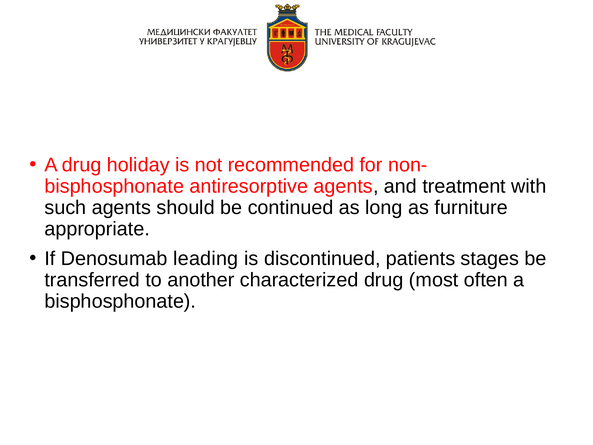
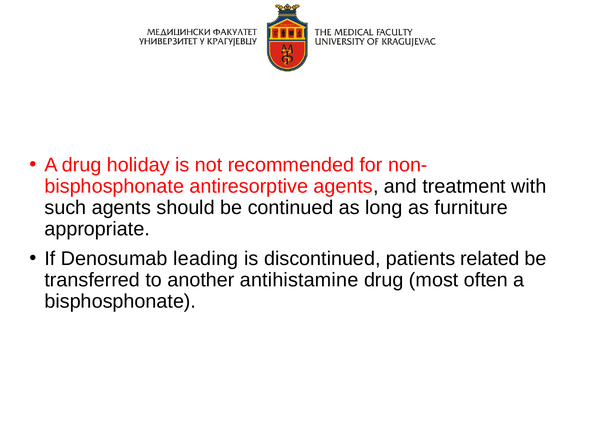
stages: stages -> related (490, 258)
characterized: characterized -> antihistamine (299, 280)
